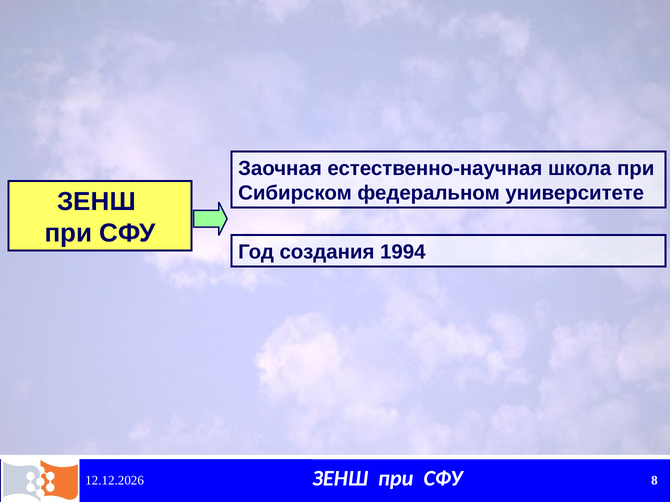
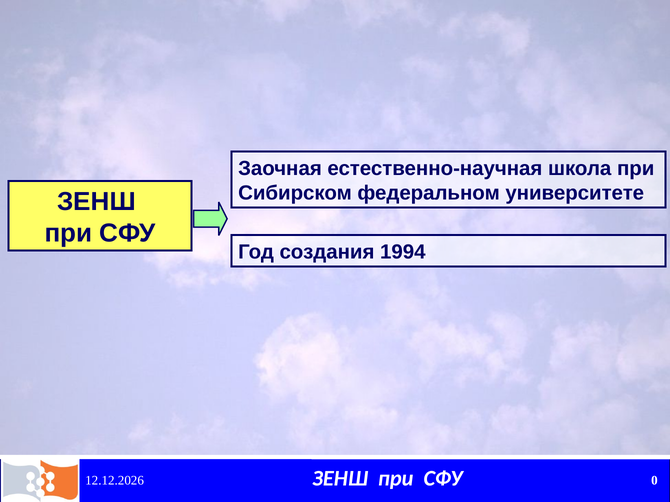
8: 8 -> 0 (655, 481)
